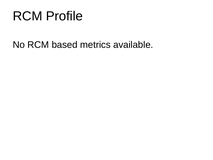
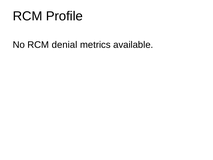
based: based -> denial (65, 45)
